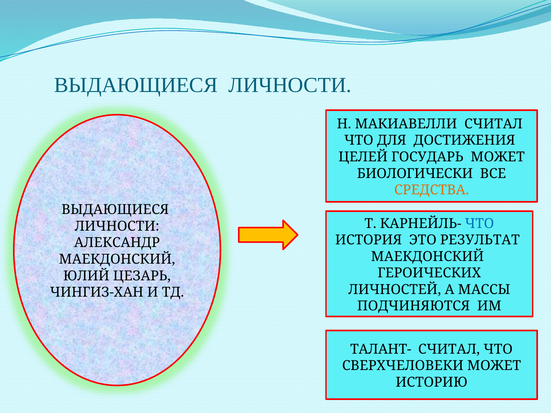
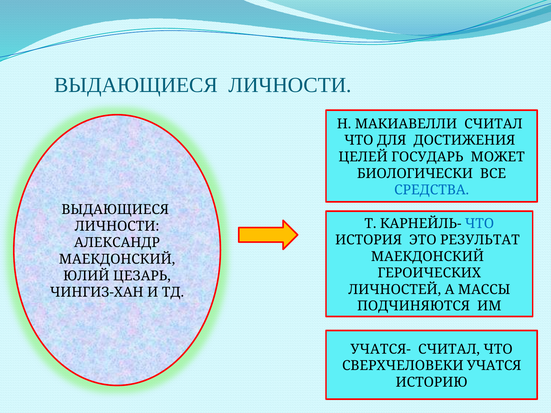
СРЕДСТВА colour: orange -> blue (432, 190)
ТАЛАНТ-: ТАЛАНТ- -> УЧАТСЯ- (381, 349)
СВЕРХЧЕЛОВЕКИ МОЖЕТ: МОЖЕТ -> УЧАТСЯ (494, 366)
